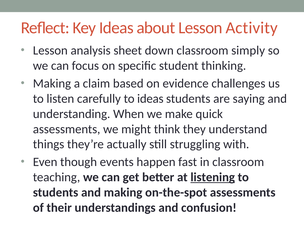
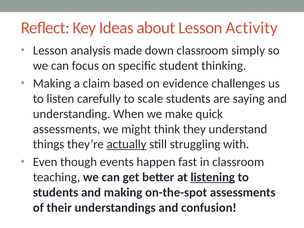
sheet: sheet -> made (128, 51)
to ideas: ideas -> scale (150, 99)
actually underline: none -> present (127, 144)
